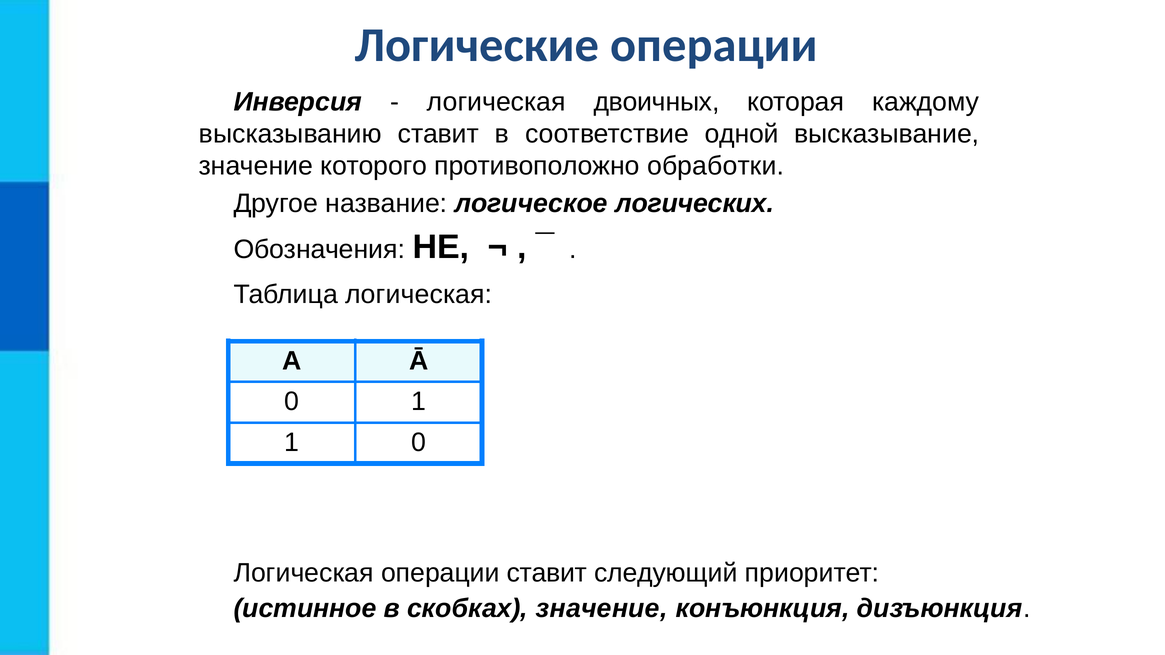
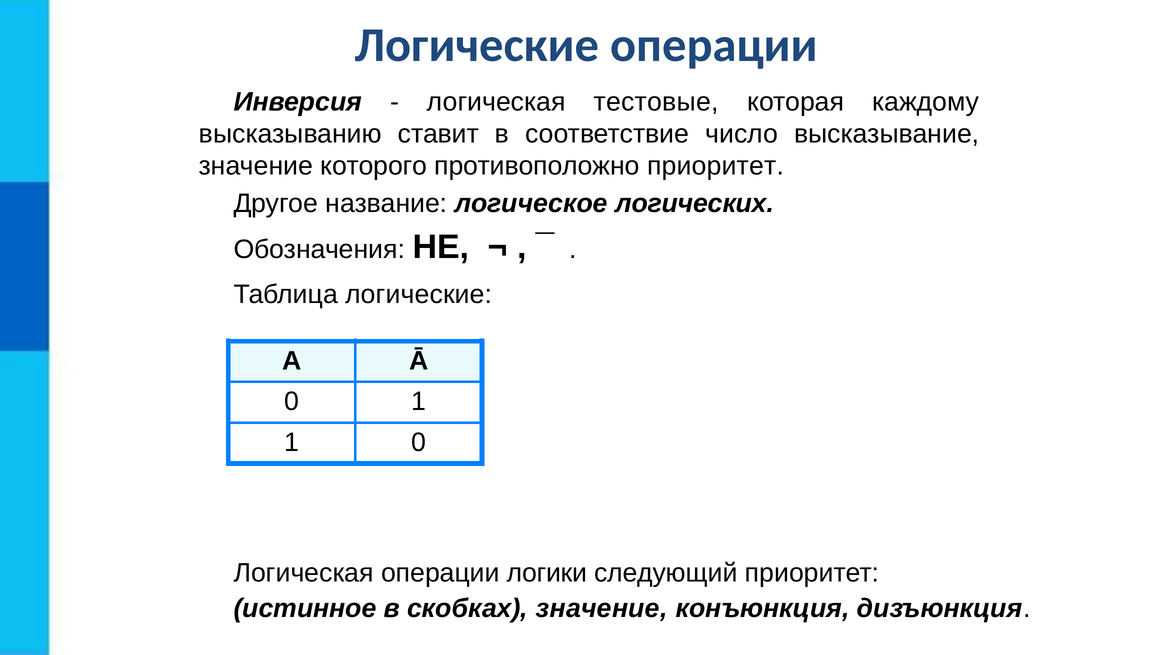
двоичных: двоичных -> тестовые (656, 102)
одной: одной -> число (742, 134)
противоположно обработки: обработки -> приоритет (716, 166)
Таблица логическая: логическая -> логические (419, 295)
операции ставит: ставит -> логики (547, 573)
